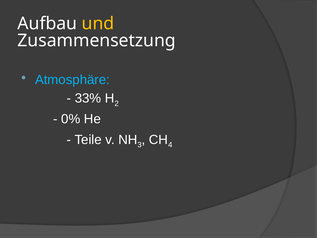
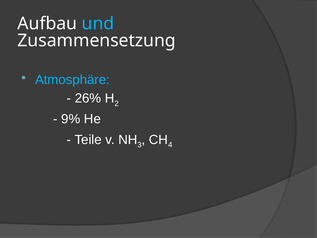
und colour: yellow -> light blue (98, 24)
33%: 33% -> 26% (88, 98)
0%: 0% -> 9% (71, 119)
